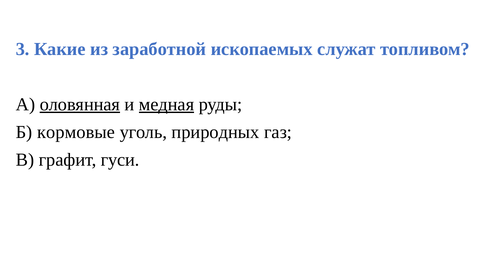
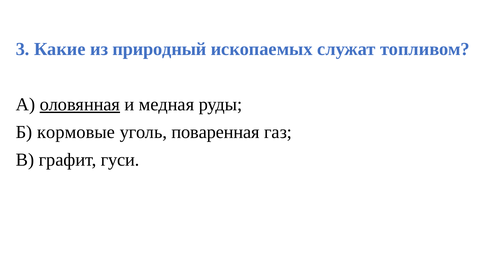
заработной: заработной -> природный (159, 49)
медная underline: present -> none (167, 104)
природных: природных -> поваренная (216, 132)
